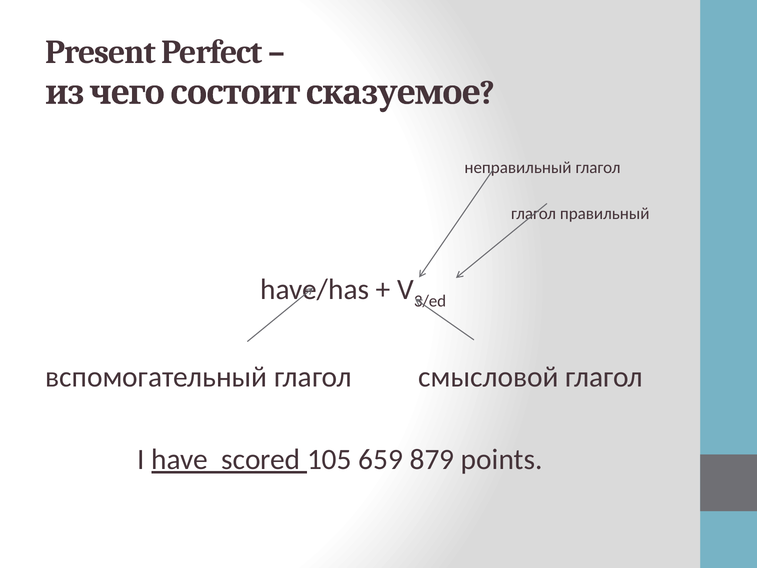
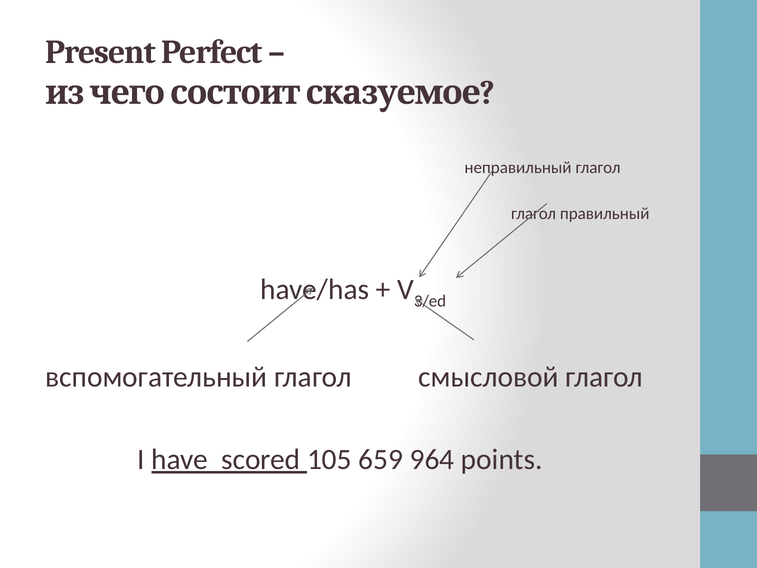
879: 879 -> 964 (432, 459)
